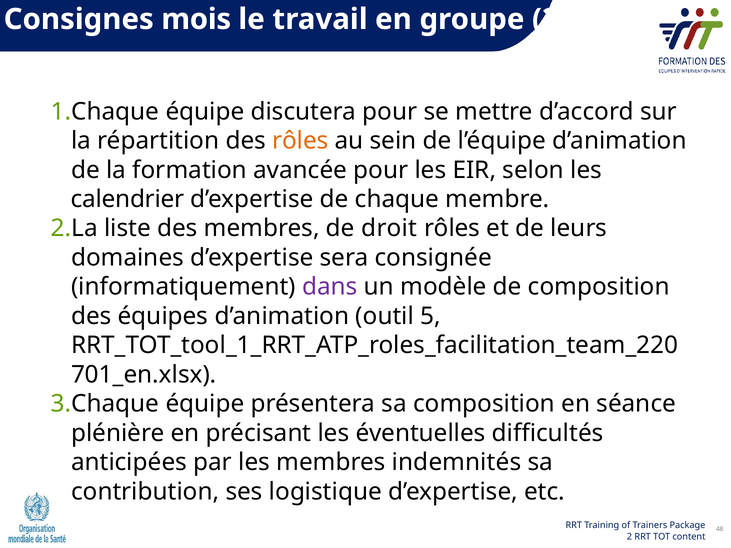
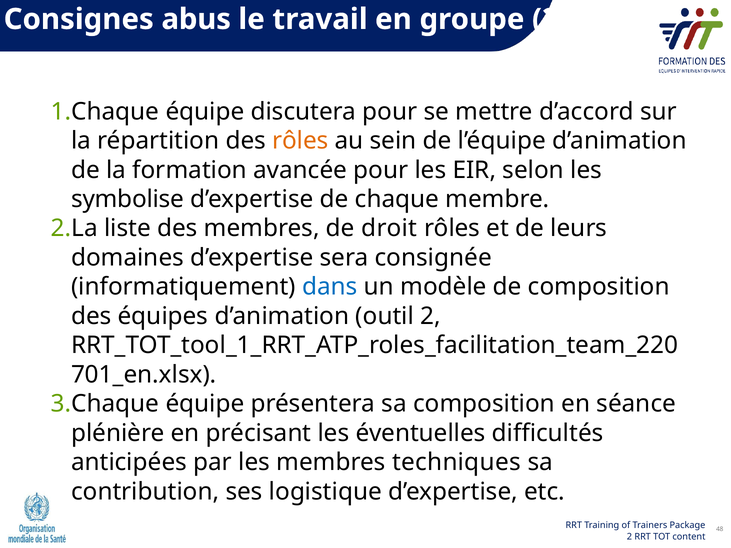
mois: mois -> abus (196, 19)
calendrier: calendrier -> symbolise (128, 199)
dans colour: purple -> blue (330, 287)
outil 5: 5 -> 2 (430, 316)
indemnités: indemnités -> techniques (457, 462)
